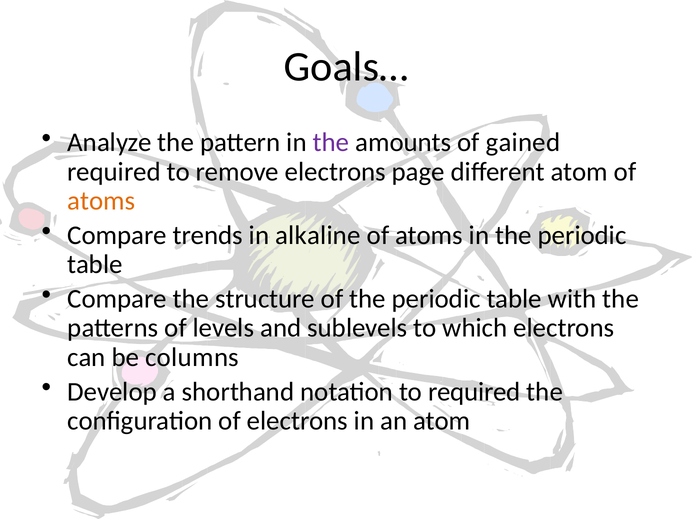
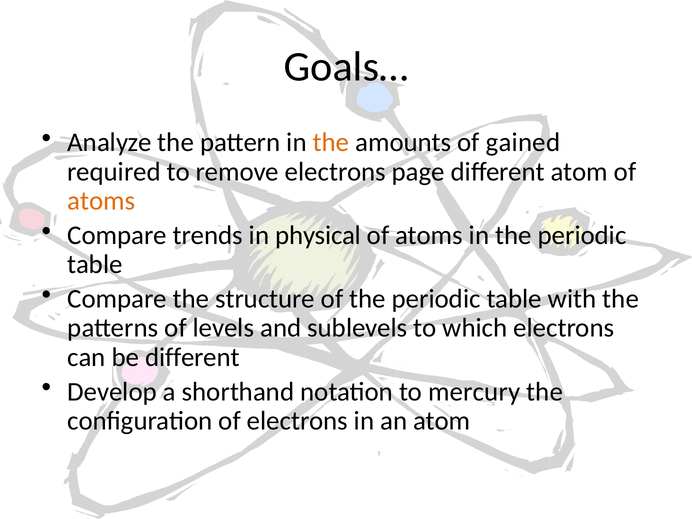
the colour: purple -> orange (331, 143)
alkaline: alkaline -> physical (318, 235)
be columns: columns -> different (192, 357)
to required: required -> mercury (474, 392)
